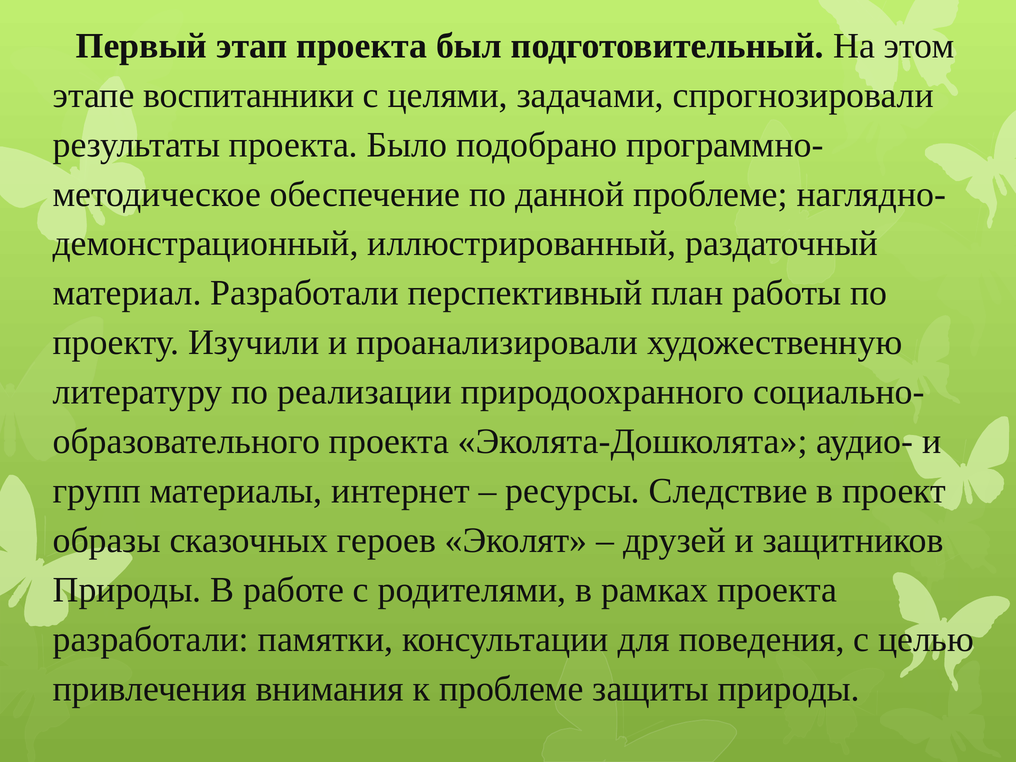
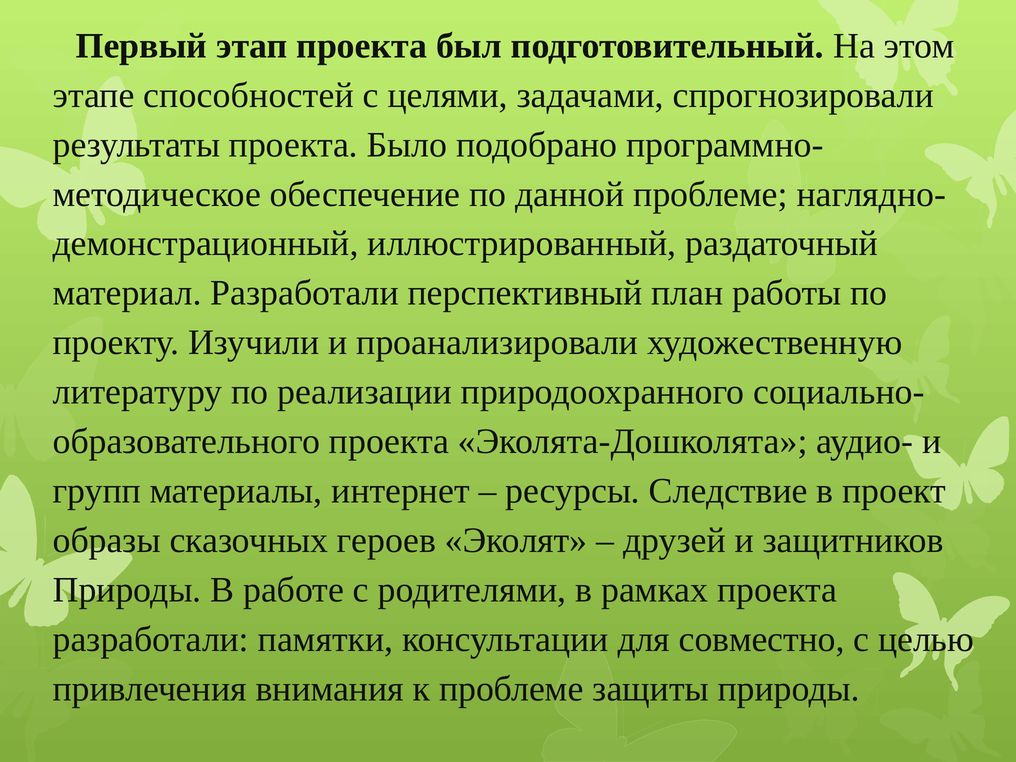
воспитанники: воспитанники -> способностей (249, 95)
поведения: поведения -> совместно (762, 639)
